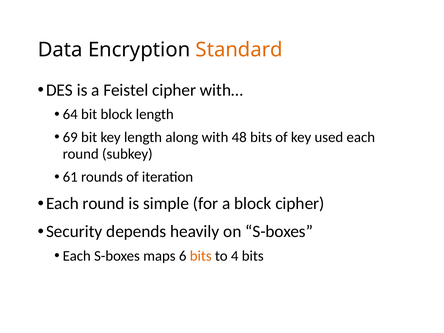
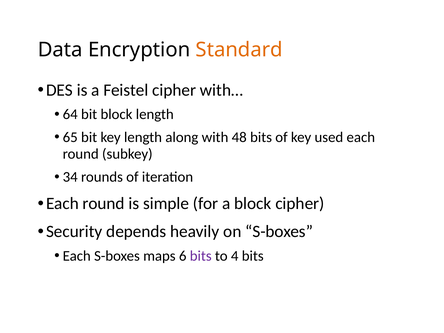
69: 69 -> 65 (70, 137)
61: 61 -> 34 (70, 177)
bits colour: orange -> purple (201, 256)
